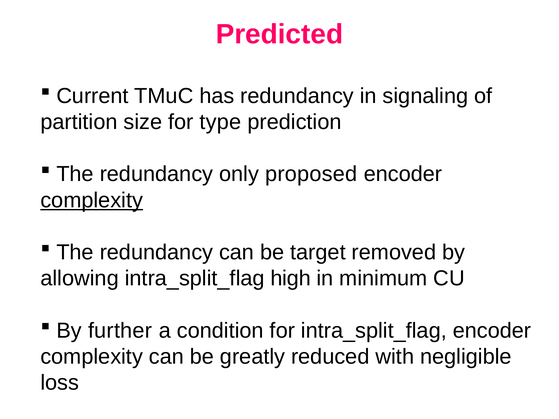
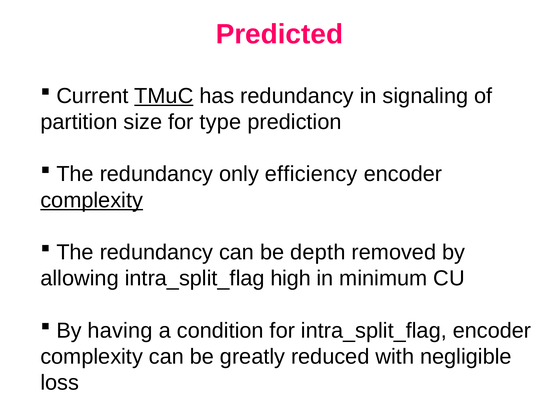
TMuC underline: none -> present (164, 96)
proposed: proposed -> efficiency (311, 174)
target: target -> depth (318, 253)
further: further -> having (120, 331)
